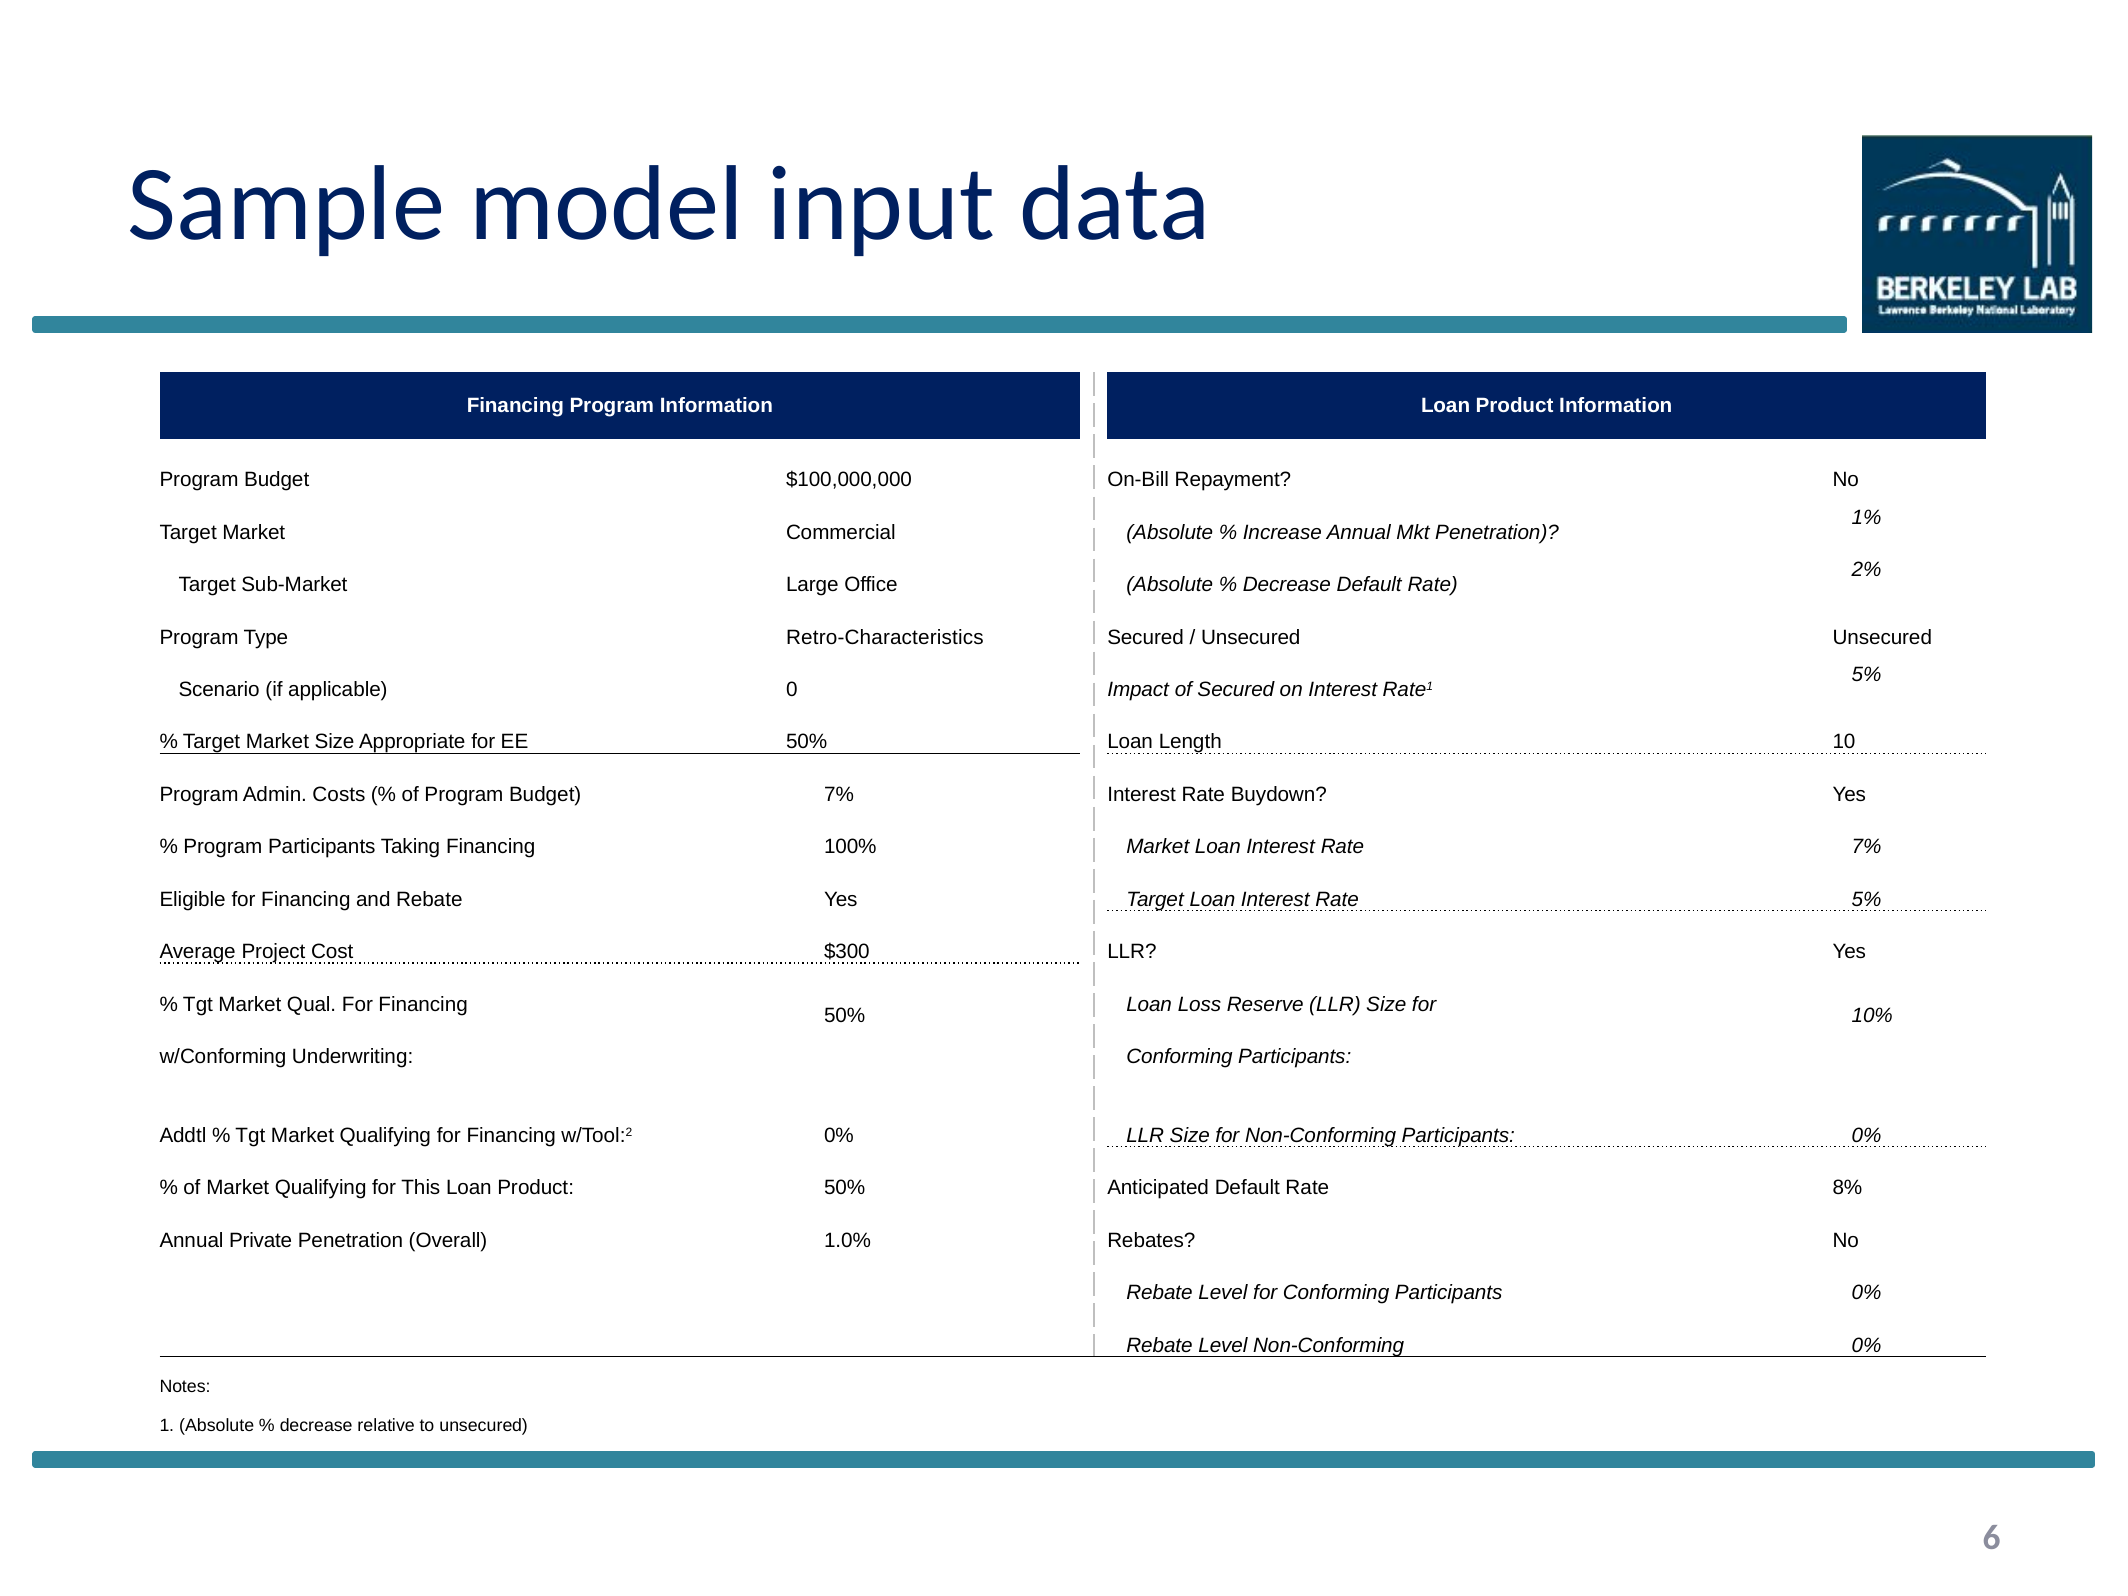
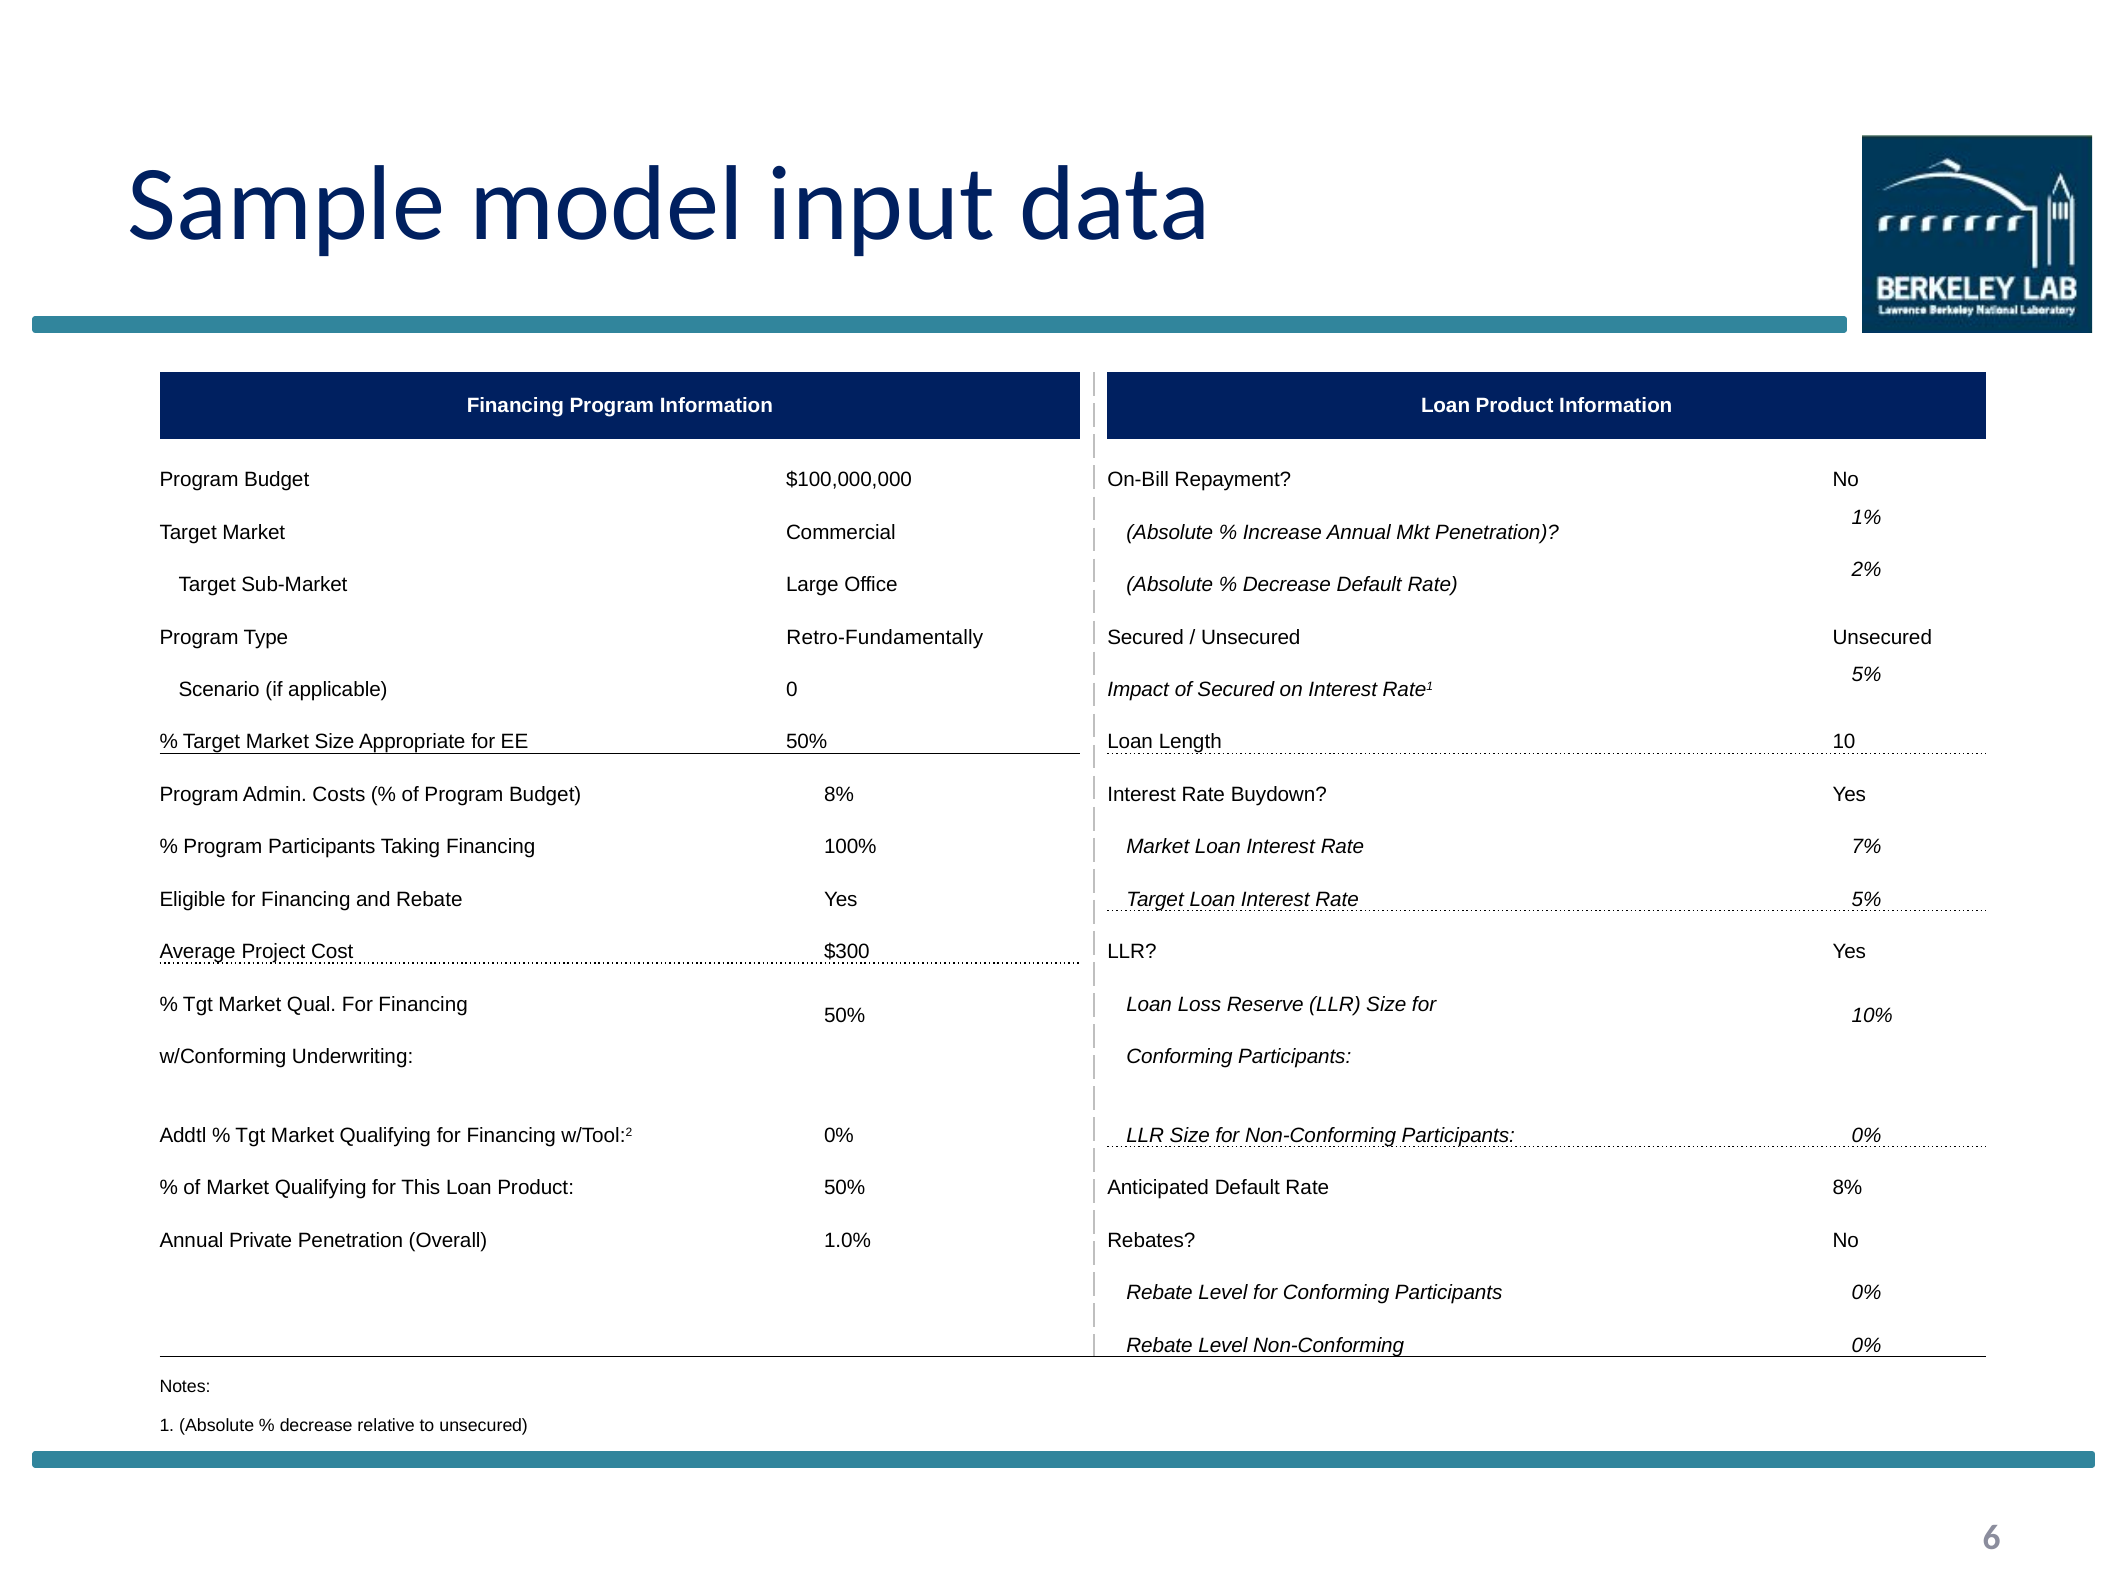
Retro-Characteristics: Retro-Characteristics -> Retro-Fundamentally (885, 637)
Budget 7%: 7% -> 8% (839, 795)
